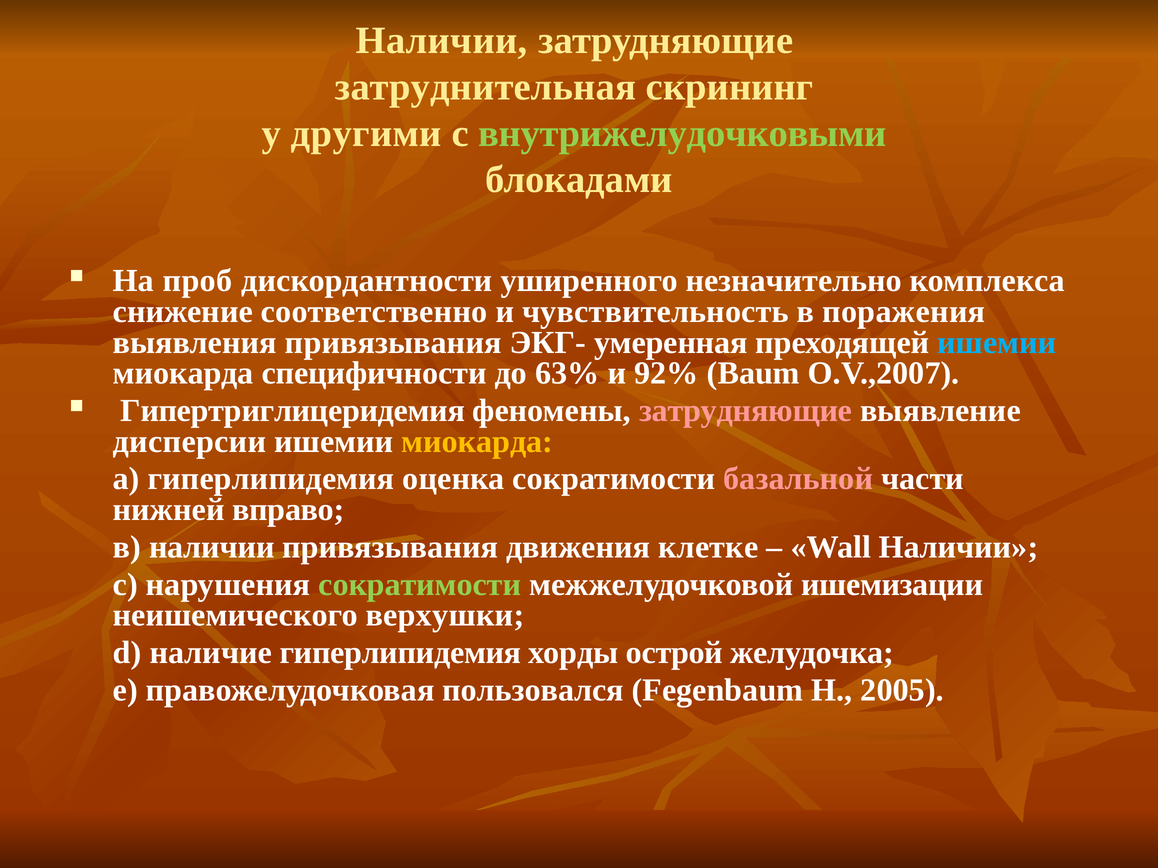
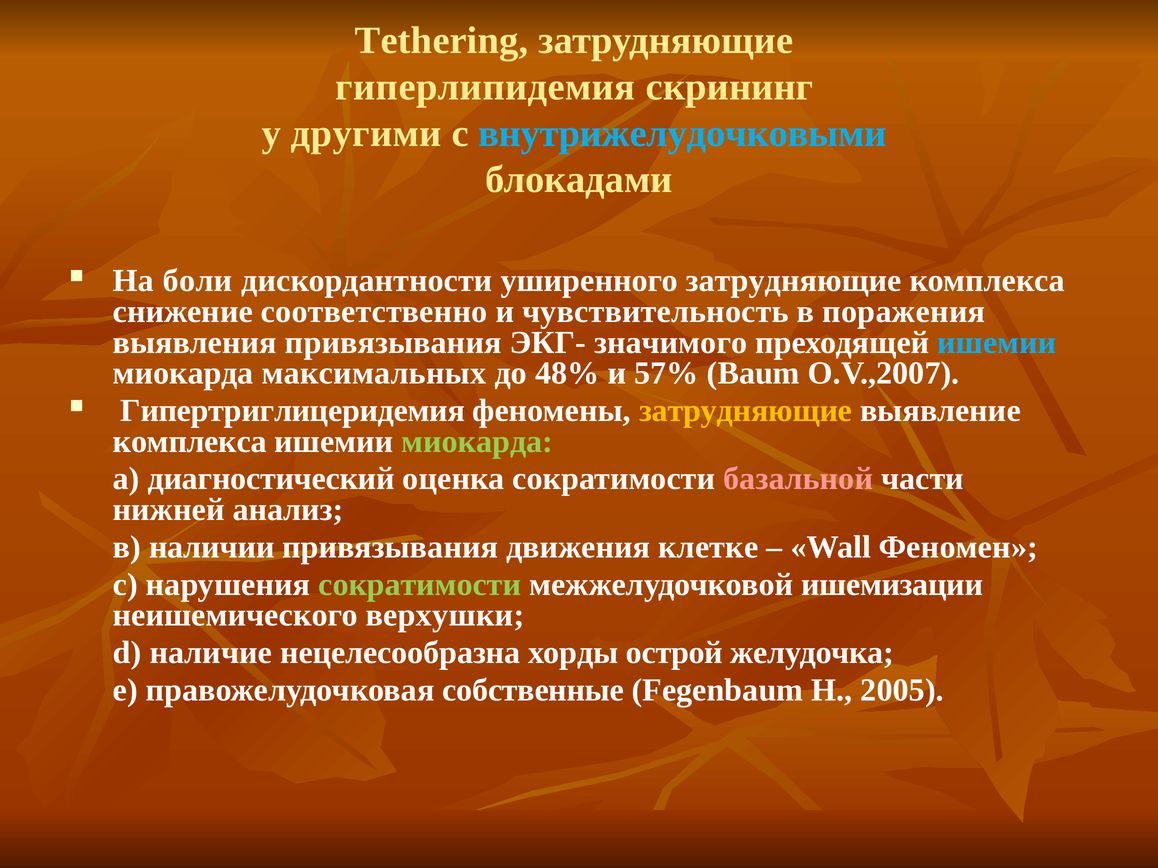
Наличии: Наличии -> Tethering (442, 41)
затруднительная: затруднительная -> гиперлипидемия (485, 87)
внутрижелудочковыми colour: light green -> light blue (682, 133)
проб: проб -> боли (198, 281)
уширенного незначительно: незначительно -> затрудняющие (794, 281)
умеренная: умеренная -> значимого (671, 343)
специфичности: специфичности -> максимальных (374, 374)
63%: 63% -> 48% (567, 374)
92%: 92% -> 57% (666, 374)
затрудняющие colour: pink -> yellow (746, 411)
дисперсии: дисперсии -> комплекса (190, 442)
миокарда colour: yellow -> light green (477, 442)
а гиперлипидемия: гиперлипидемия -> диагностический (271, 479)
вправо: вправо -> анализ (288, 510)
Wall Наличии: Наличии -> Феномен (958, 547)
наличие гиперлипидемия: гиперлипидемия -> нецелесообразна (400, 653)
пользовался: пользовался -> собственные (533, 690)
